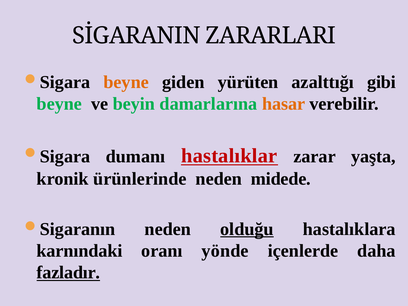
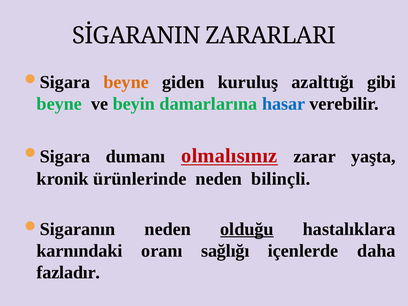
yürüten: yürüten -> kuruluş (248, 82)
hasar colour: orange -> blue (284, 104)
hastalıklar: hastalıklar -> olmalısınız (229, 156)
midede: midede -> bilinçli (281, 179)
yönde: yönde -> sağlığı (225, 251)
fazladır underline: present -> none (68, 273)
